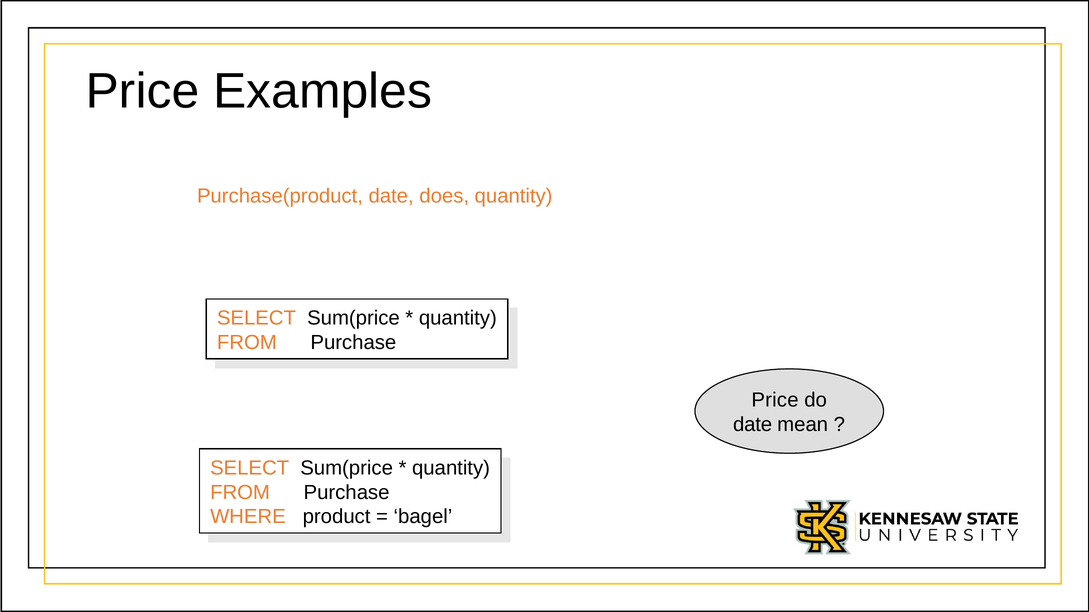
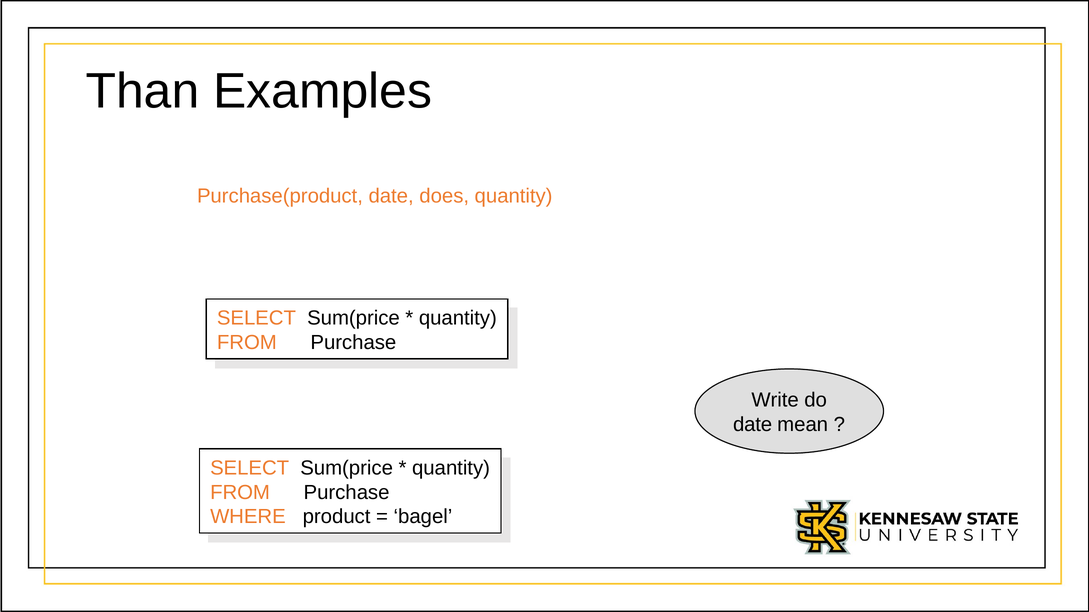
Price: Price -> Than (143, 92)
Price: Price -> Write (775, 401)
